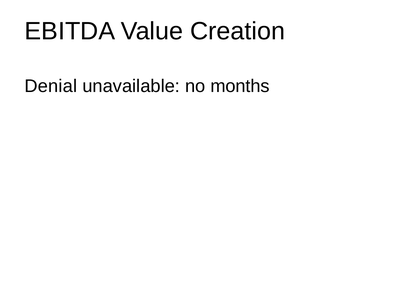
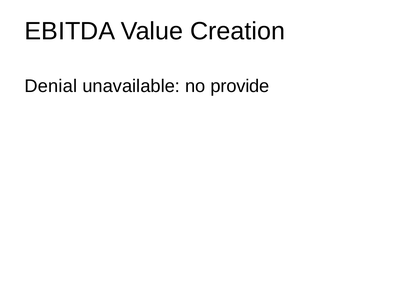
months: months -> provide (240, 86)
